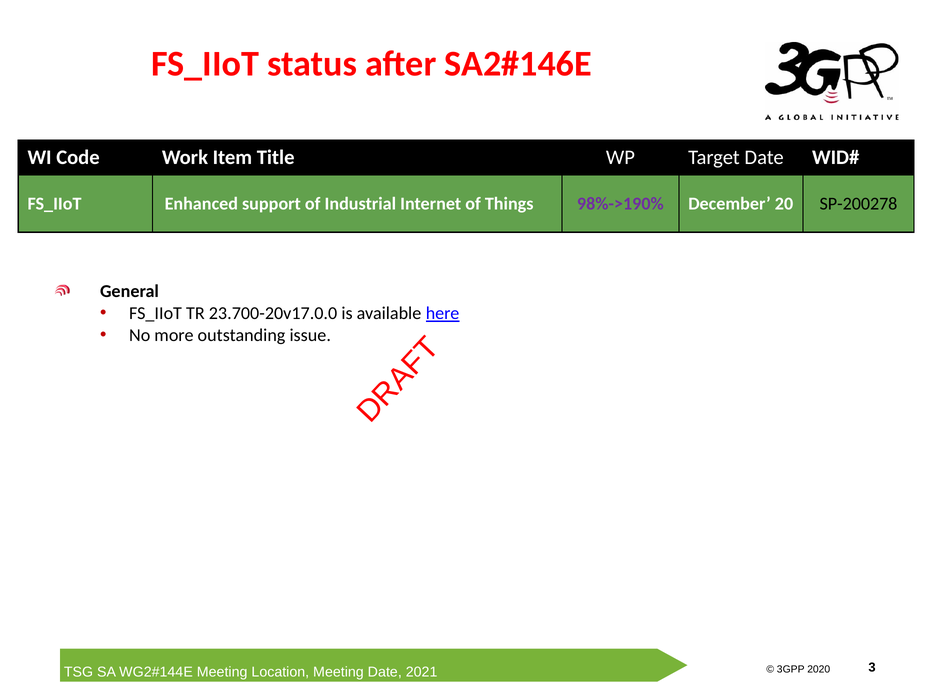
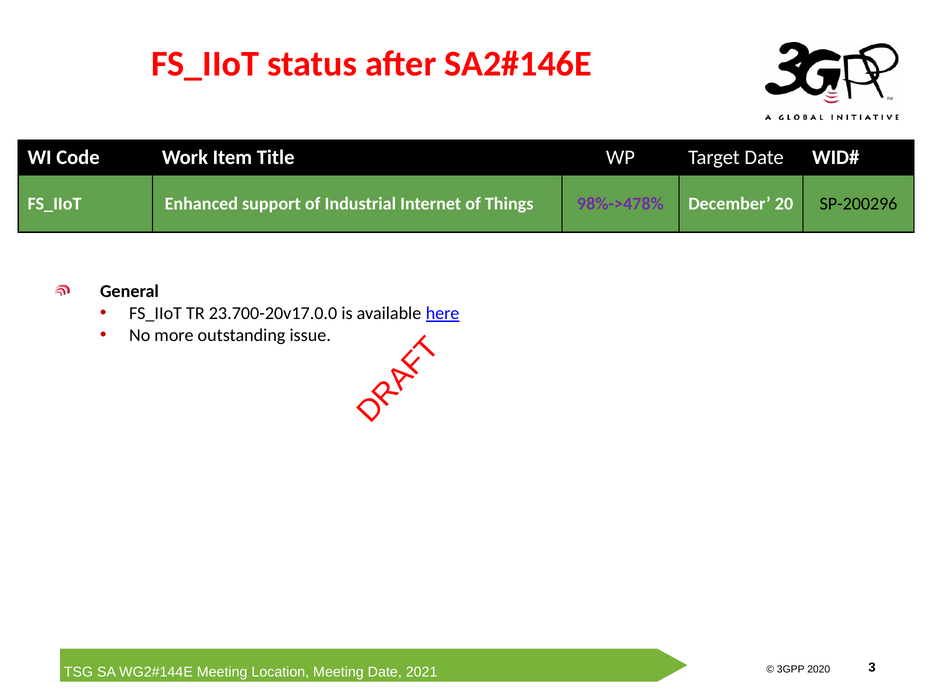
98%->190%: 98%->190% -> 98%->478% (620, 204)
SP-200278: SP-200278 -> SP-200296 (859, 204)
